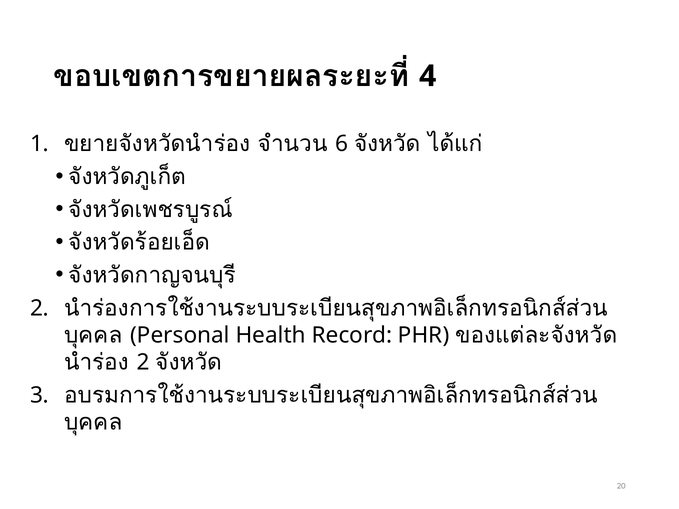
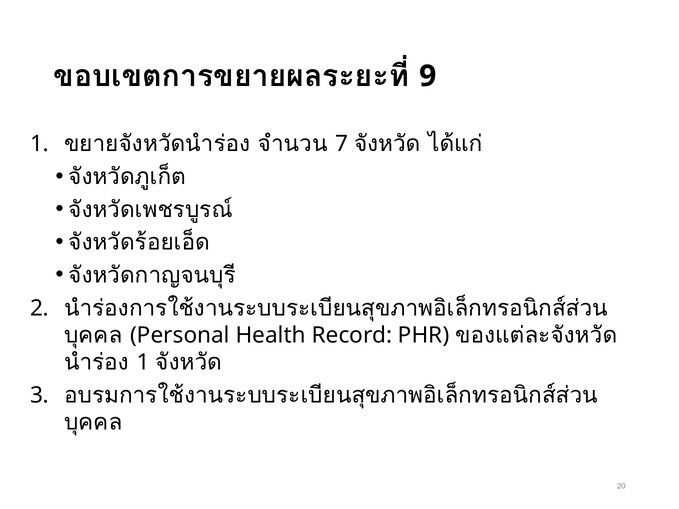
4: 4 -> 9 (428, 76)
6: 6 -> 7 (342, 144)
2: 2 -> 1 (143, 363)
